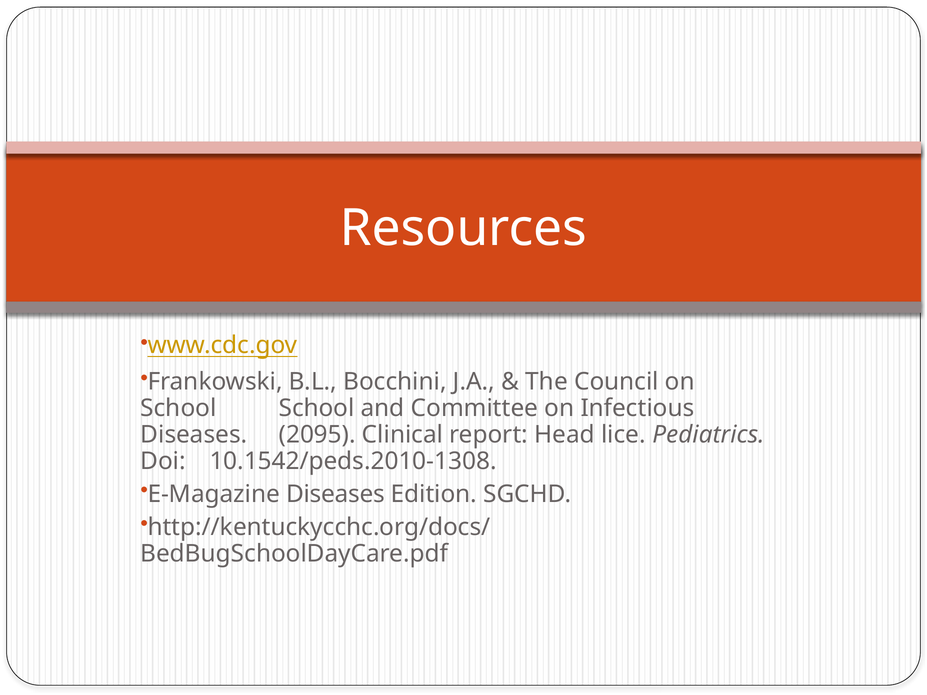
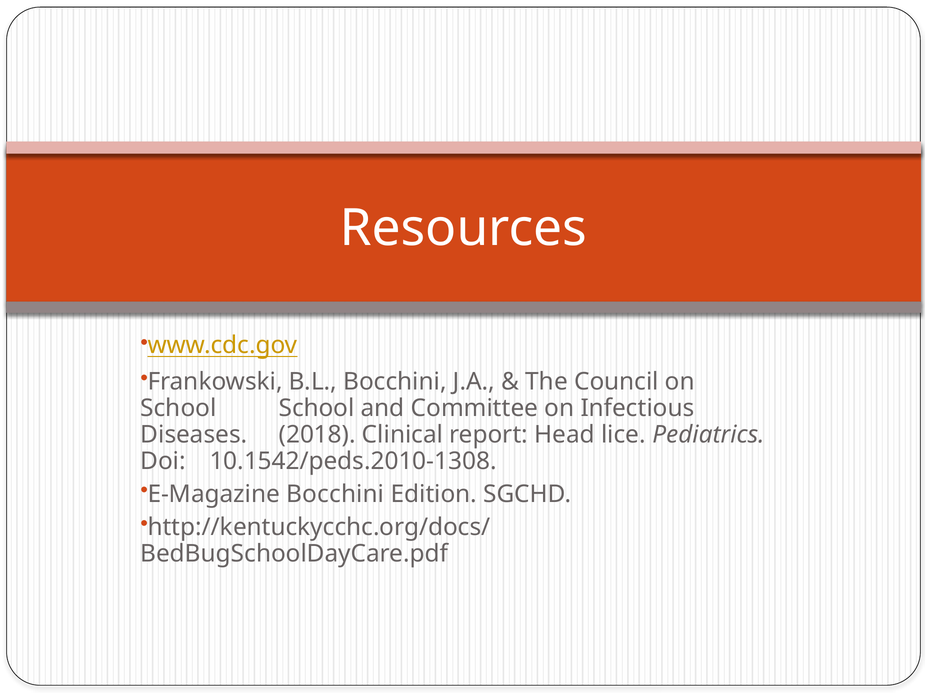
2095: 2095 -> 2018 (317, 435)
E-Magazine Diseases: Diseases -> Bocchini (335, 494)
